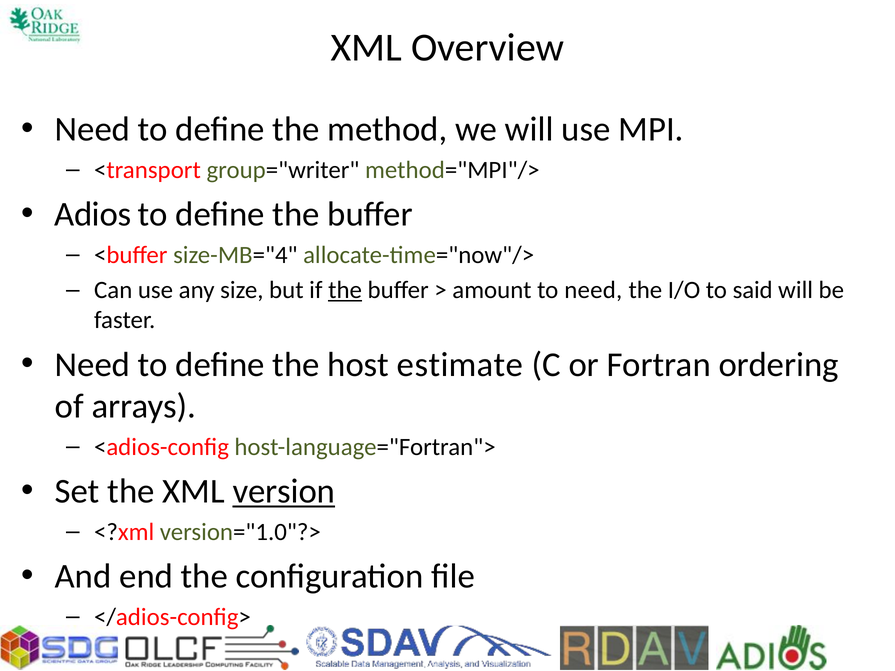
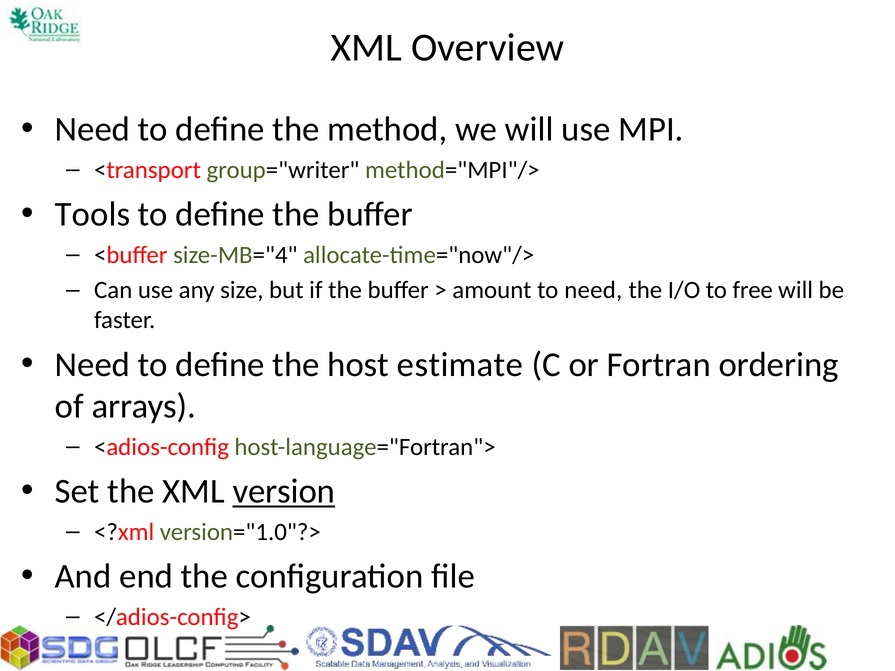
Adios: Adios -> Tools (93, 214)
the underline: present -> none (345, 290)
said: said -> free (753, 290)
